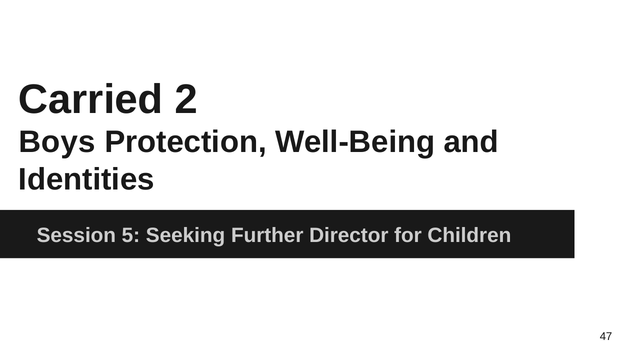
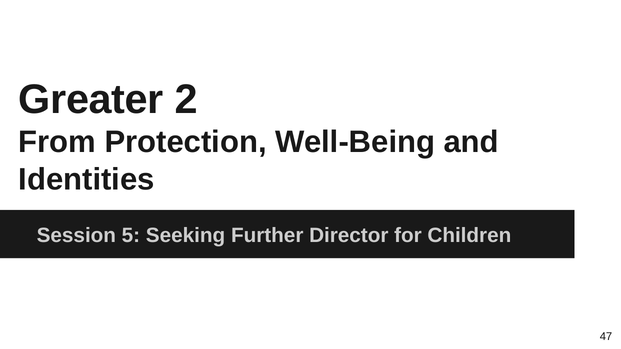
Carried: Carried -> Greater (91, 100)
Boys: Boys -> From (57, 142)
